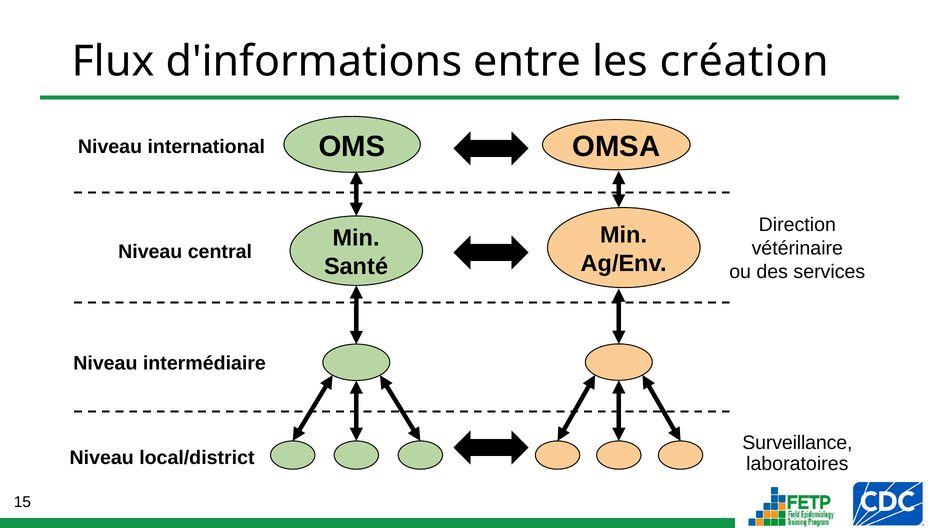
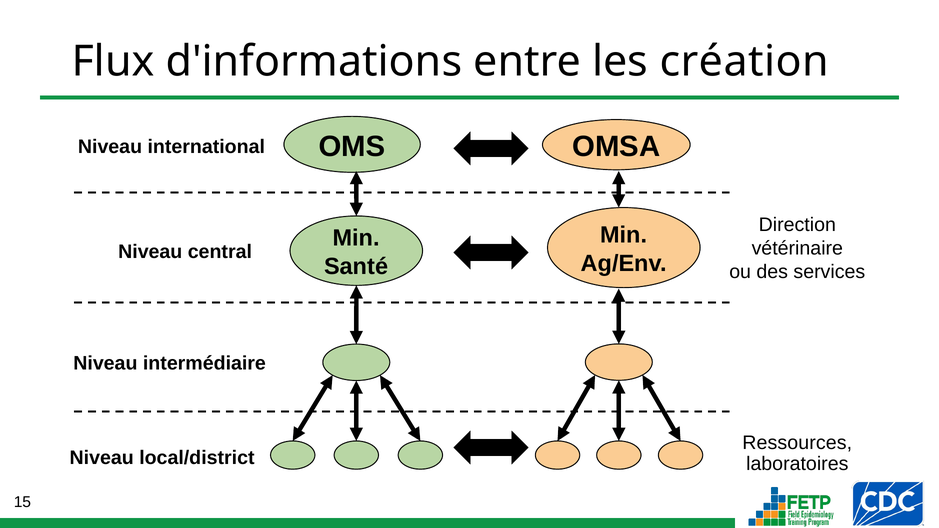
Surveillance: Surveillance -> Ressources (797, 443)
